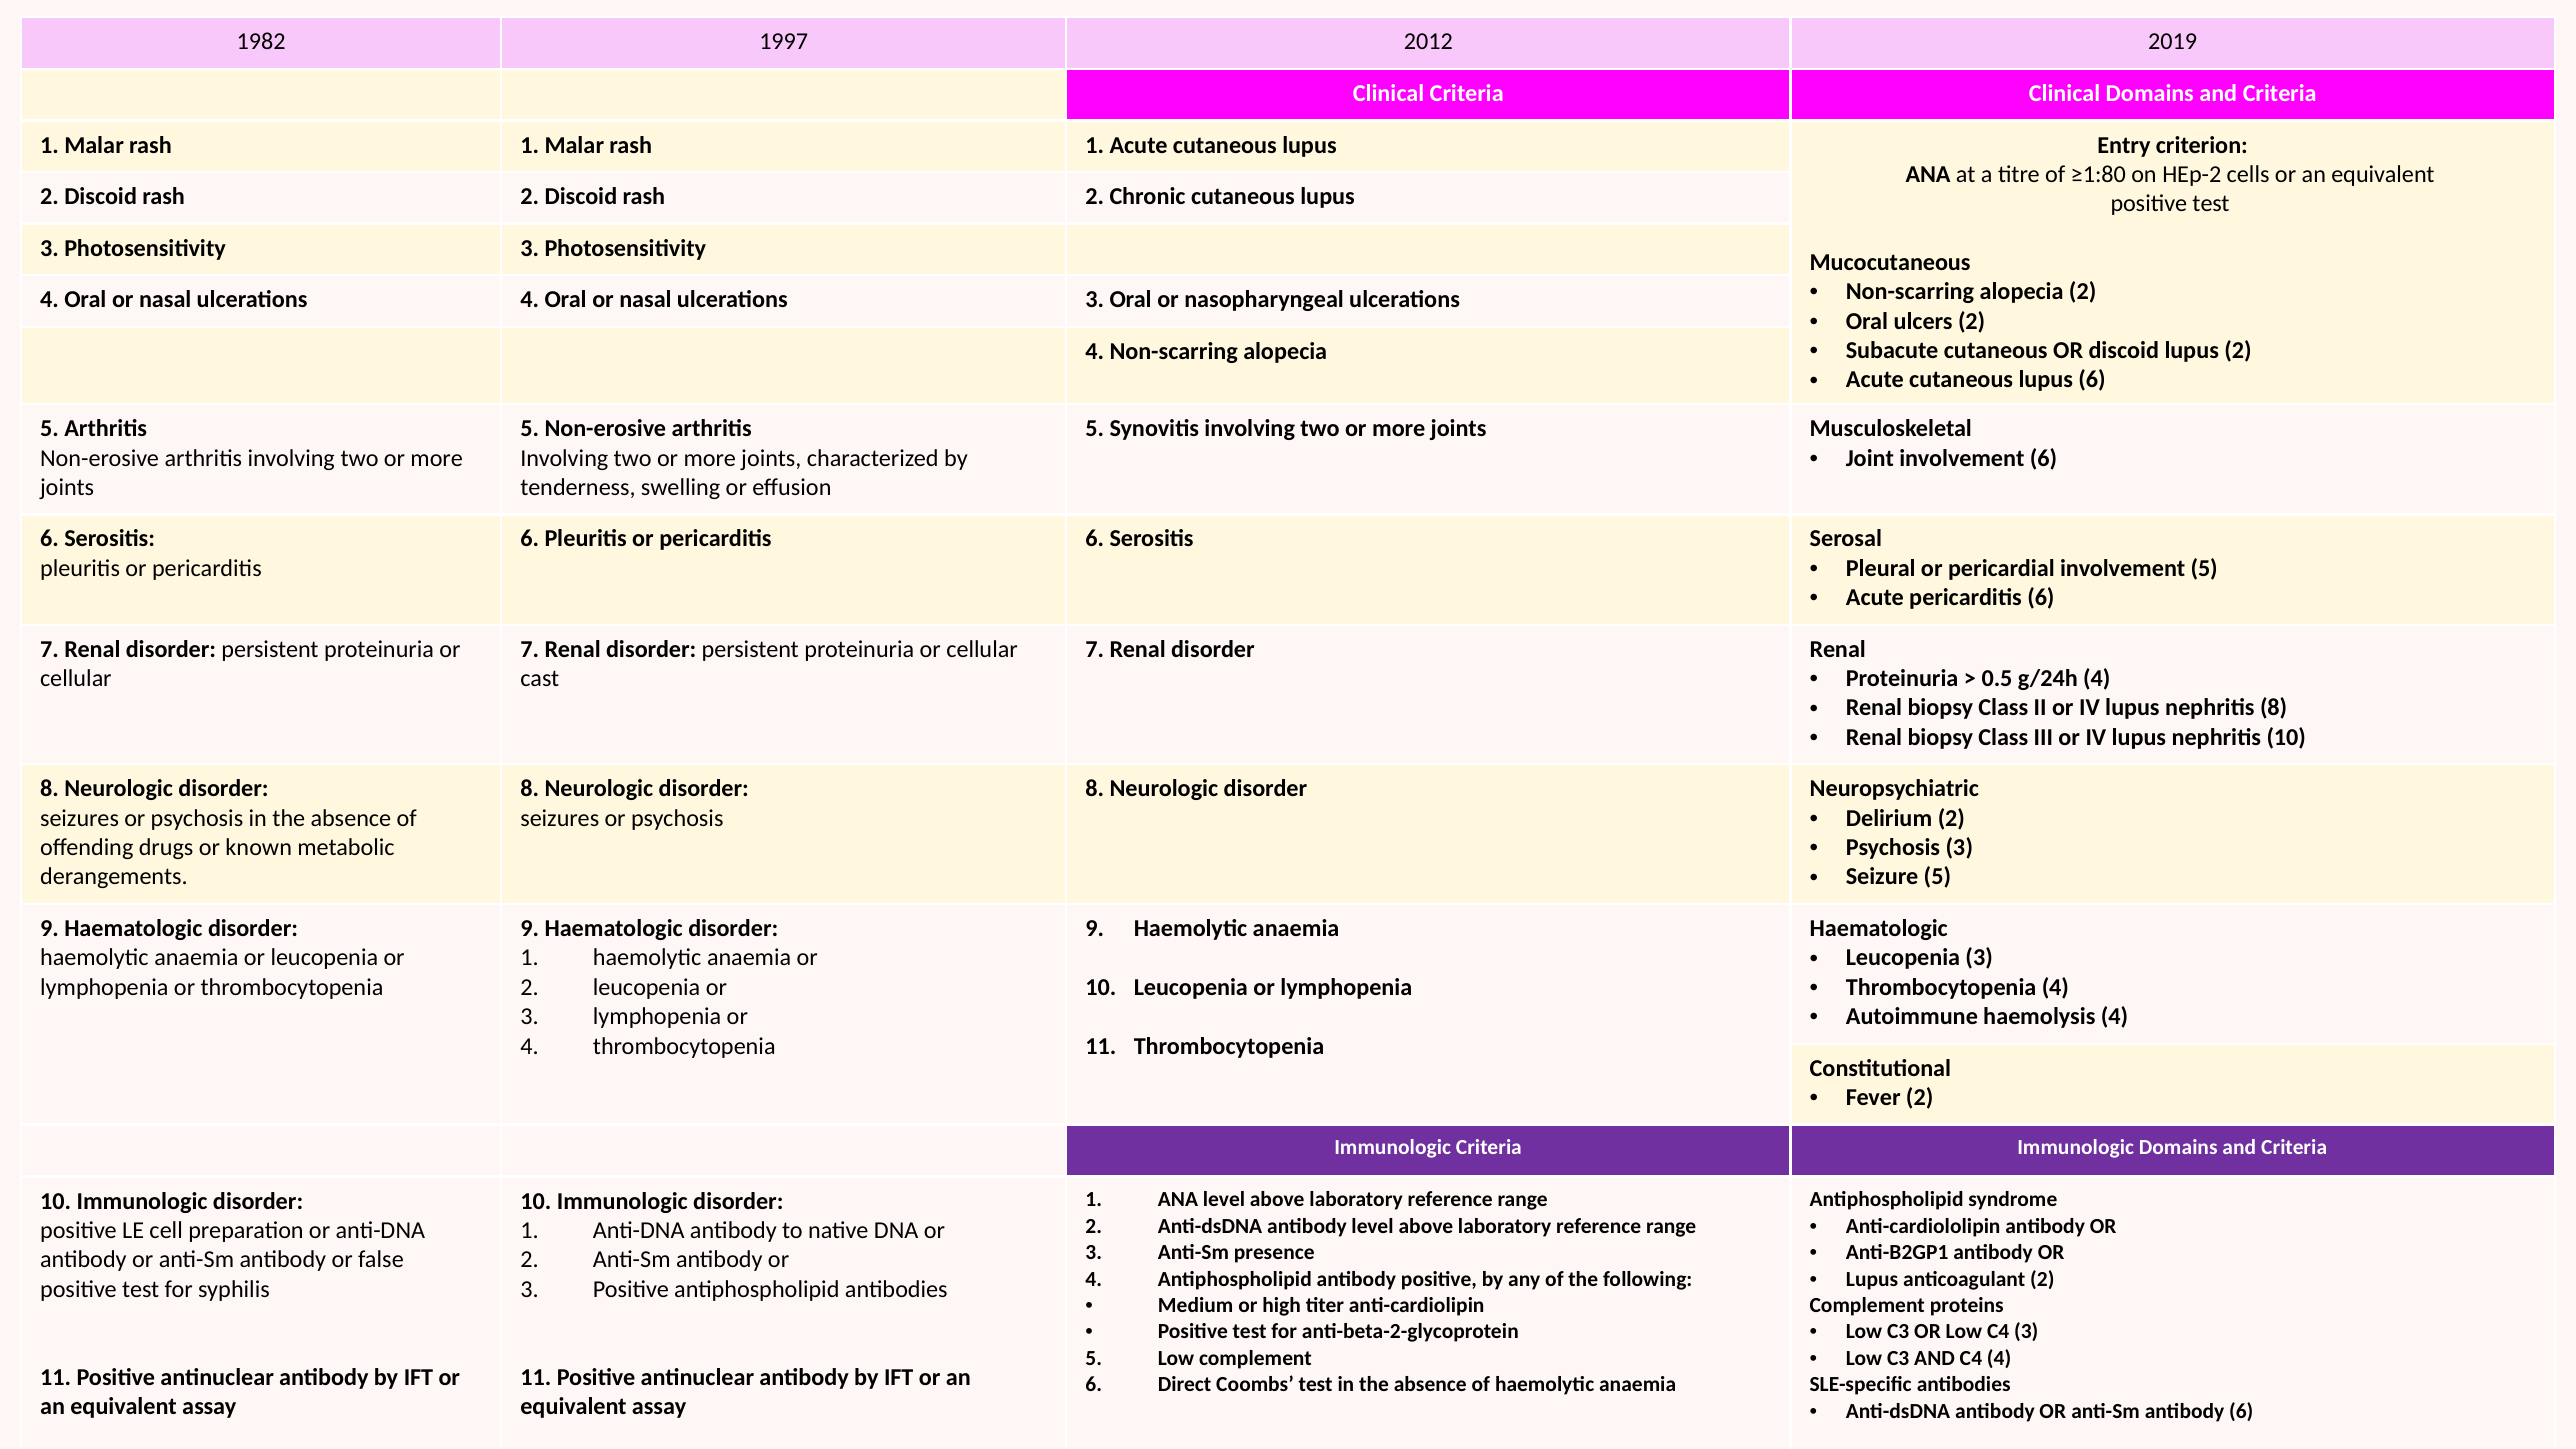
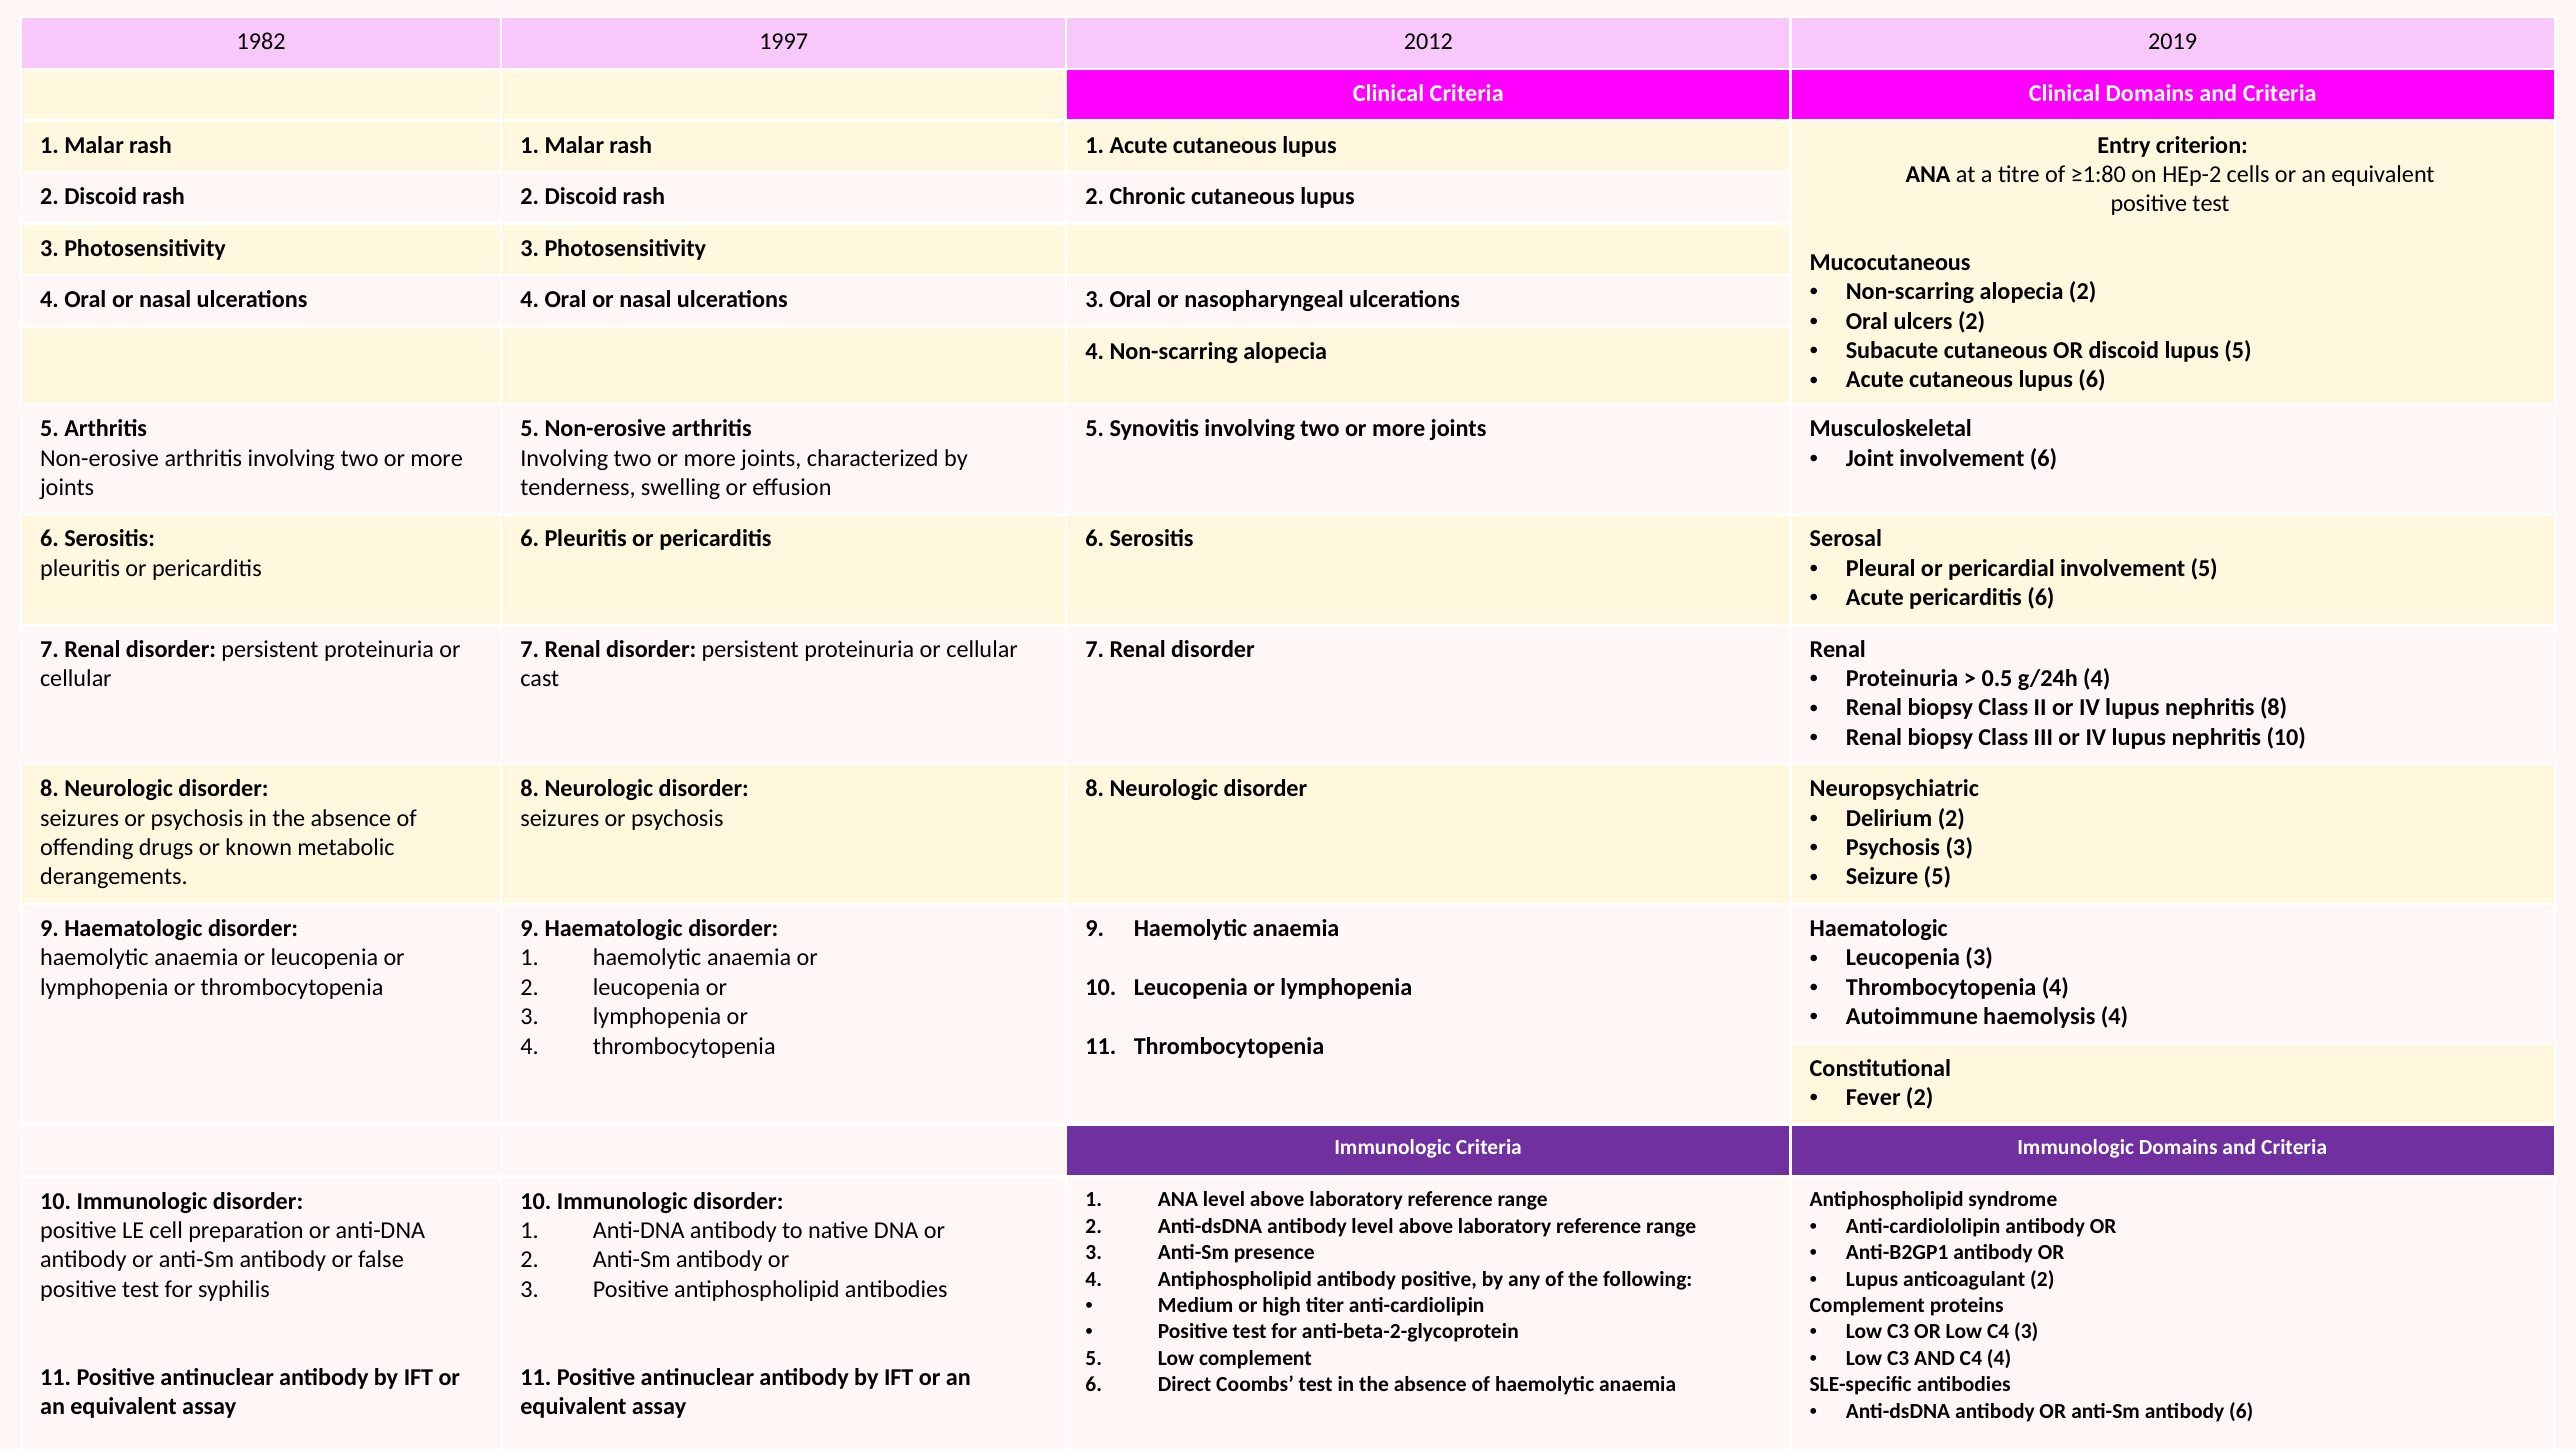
lupus 2: 2 -> 5 (2238, 351)
